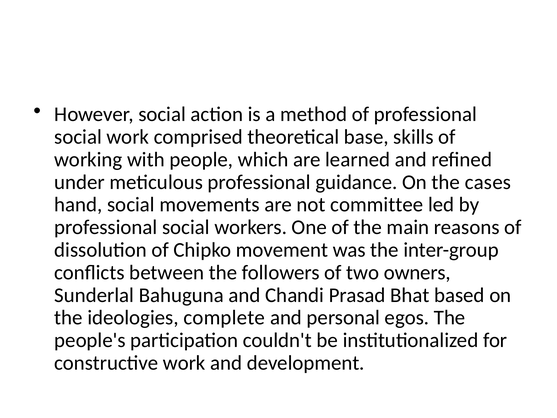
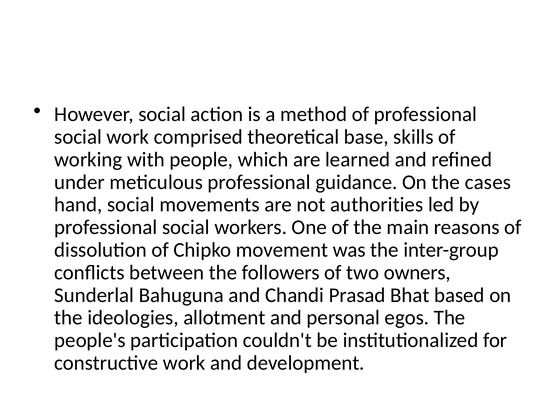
committee: committee -> authorities (377, 205)
complete: complete -> allotment (224, 318)
